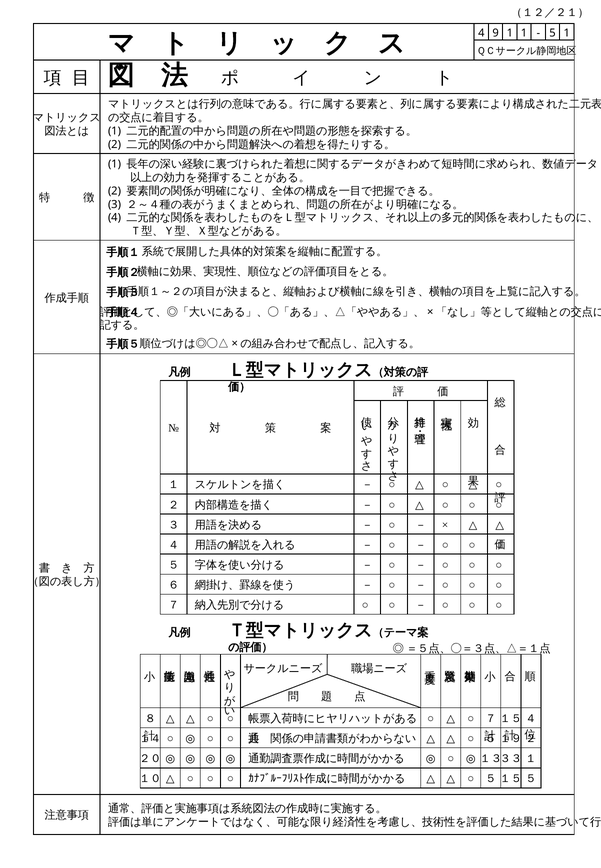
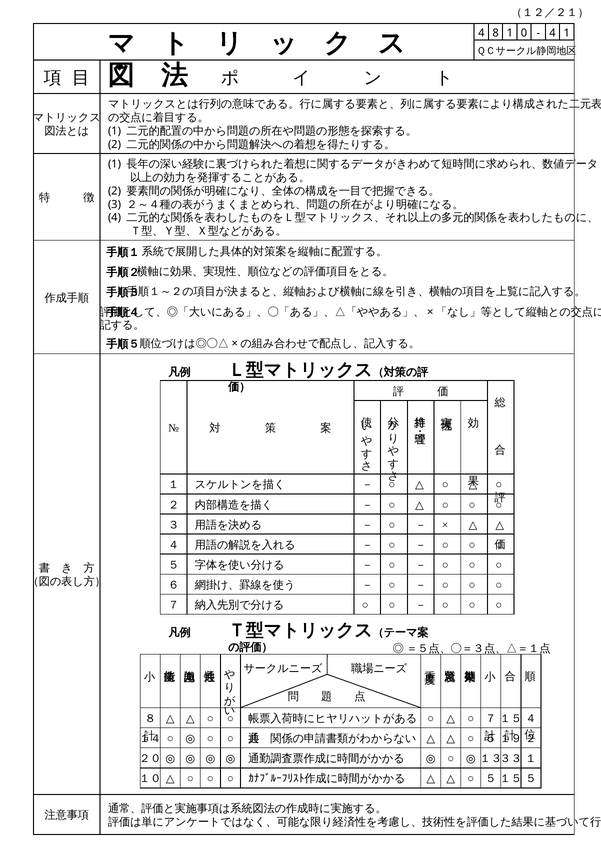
9: 9 -> 8 (496, 33)
1 1: 1 -> 0 (524, 33)
5: 5 -> 4 (553, 33)
